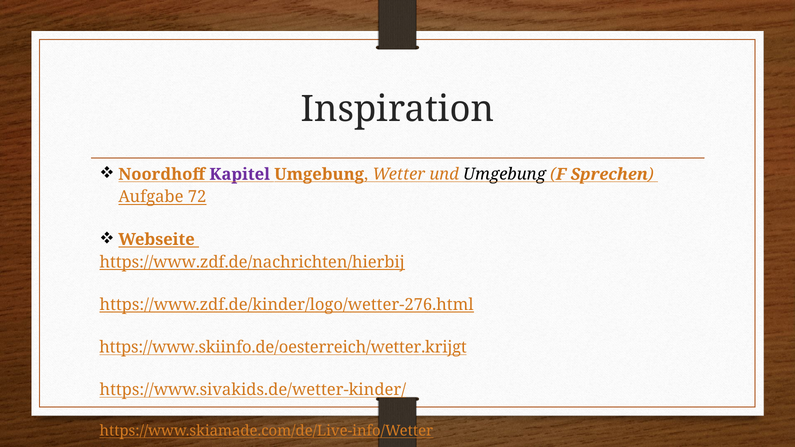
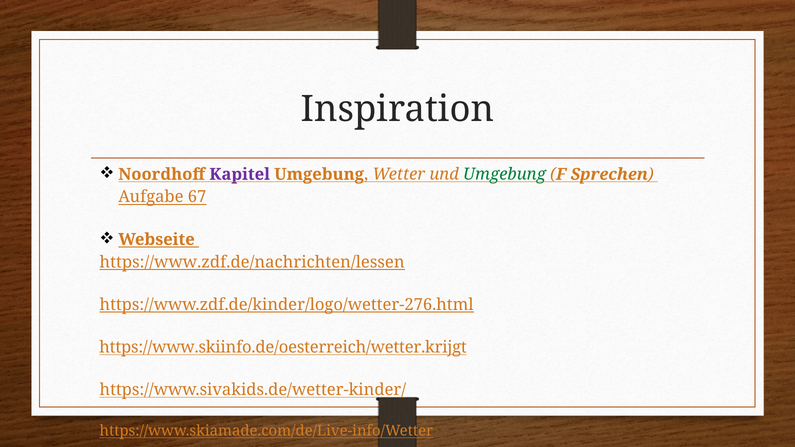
Umgebung colour: black -> green (504, 174)
72: 72 -> 67 (197, 197)
https://www.zdf.de/nachrichten/hierbij: https://www.zdf.de/nachrichten/hierbij -> https://www.zdf.de/nachrichten/lessen (252, 262)
